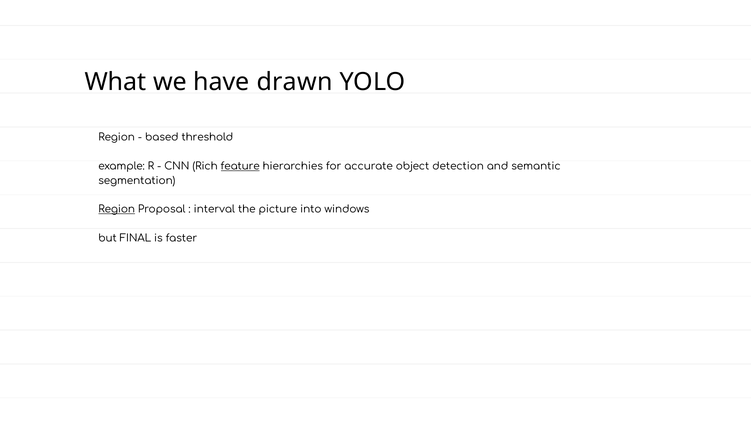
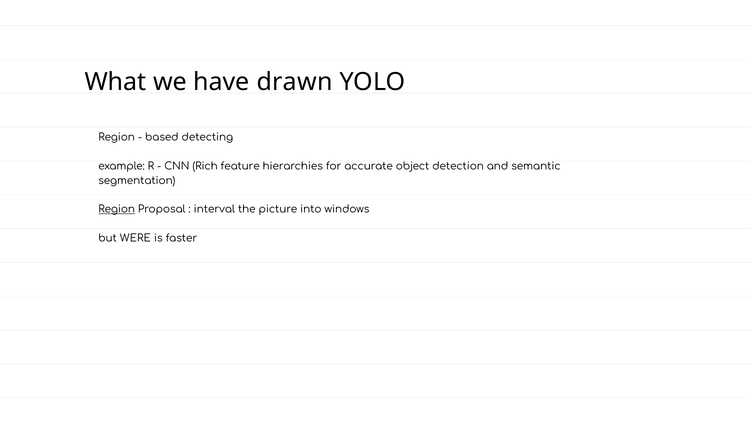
threshold: threshold -> detecting (207, 138)
feature underline: present -> none (240, 166)
FINAL: FINAL -> WERE (135, 238)
